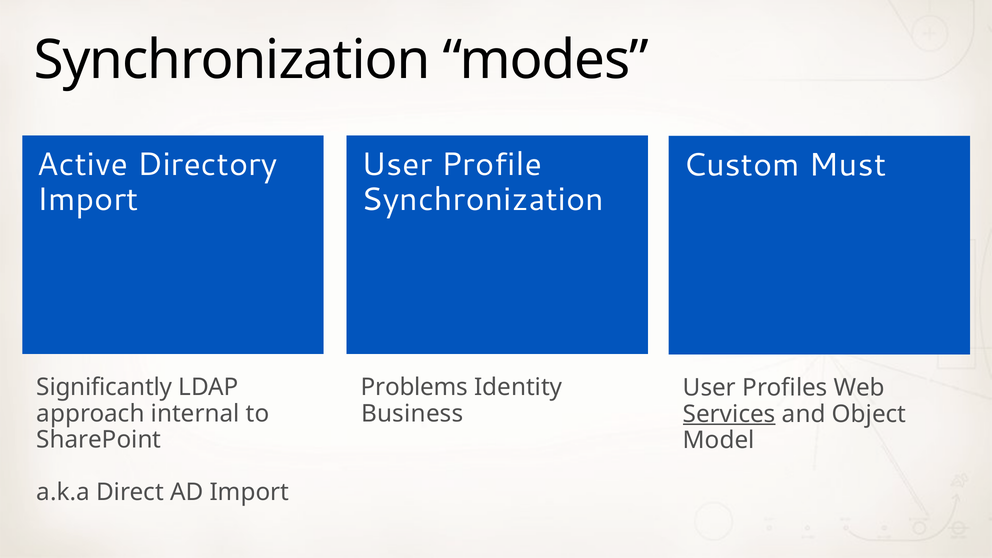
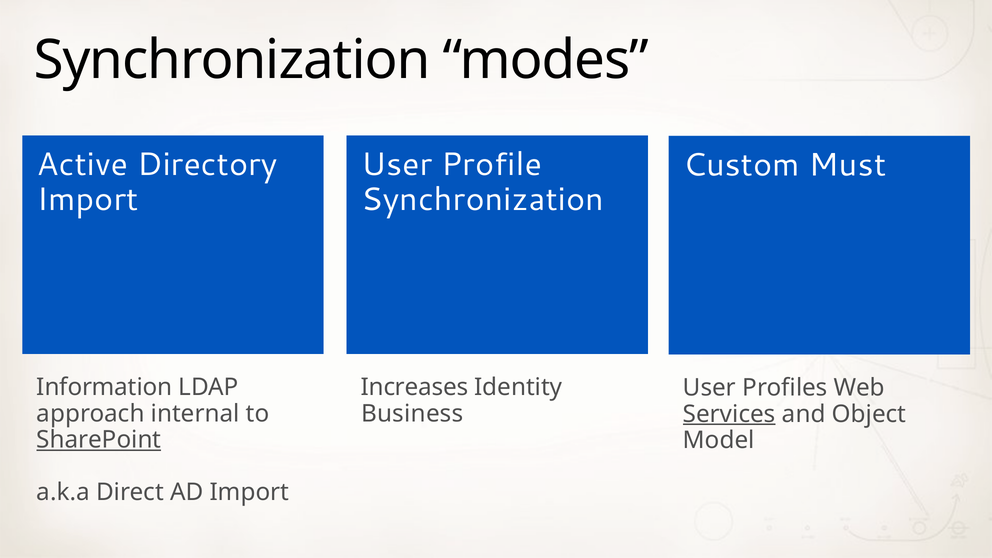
Significantly: Significantly -> Information (104, 387)
Problems: Problems -> Increases (414, 387)
SharePoint underline: none -> present (99, 440)
